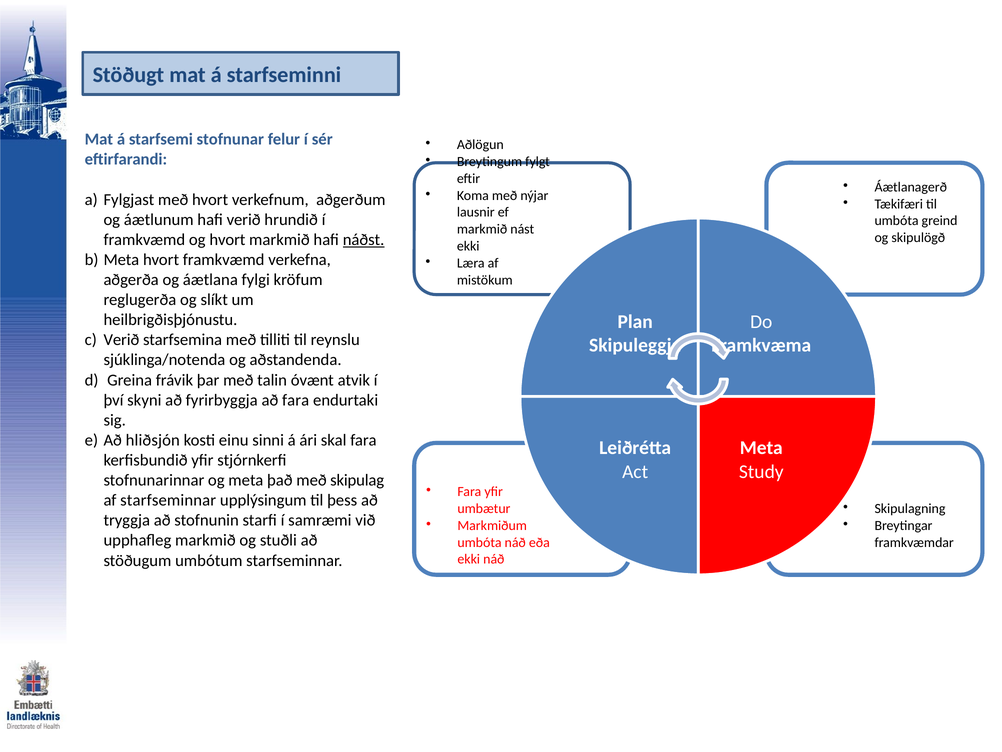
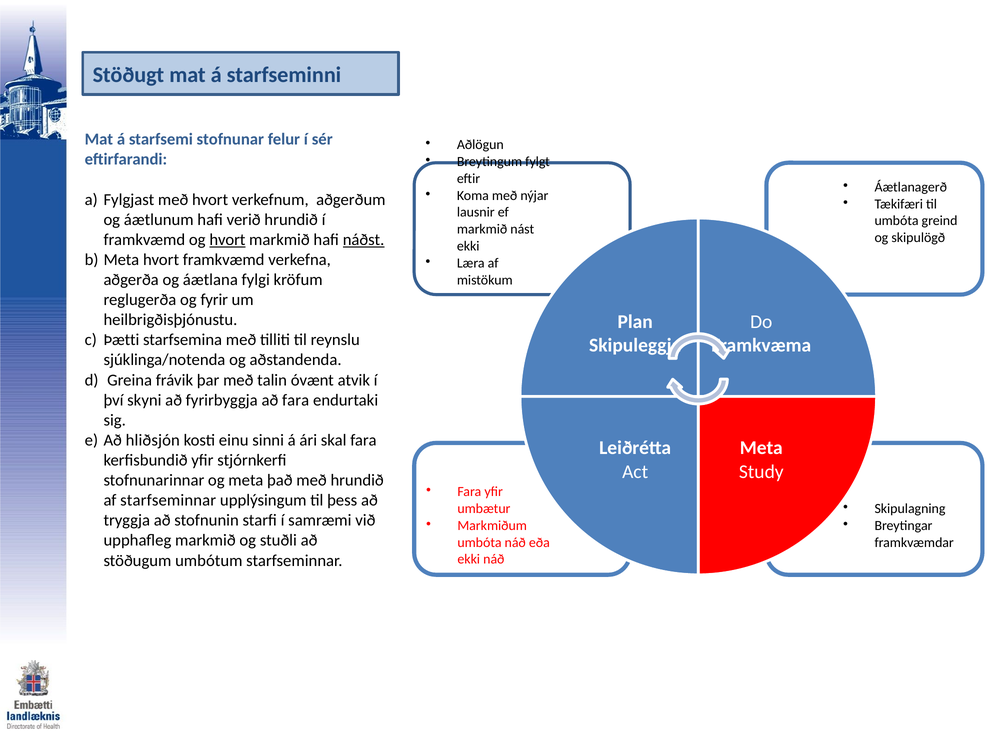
hvort underline: none -> present (227, 240)
slíkt: slíkt -> fyrir (214, 300)
Verið: Verið -> Þætti (121, 340)
með skipulag: skipulag -> hrundið (357, 480)
